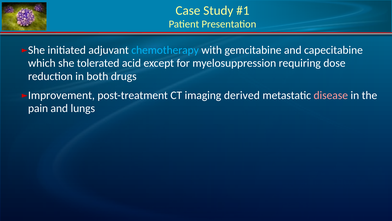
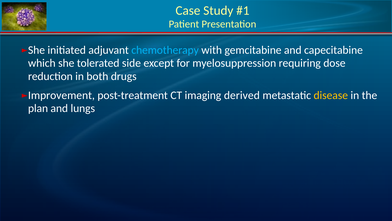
acid: acid -> side (131, 63)
disease colour: pink -> yellow (331, 95)
pain: pain -> plan (38, 108)
